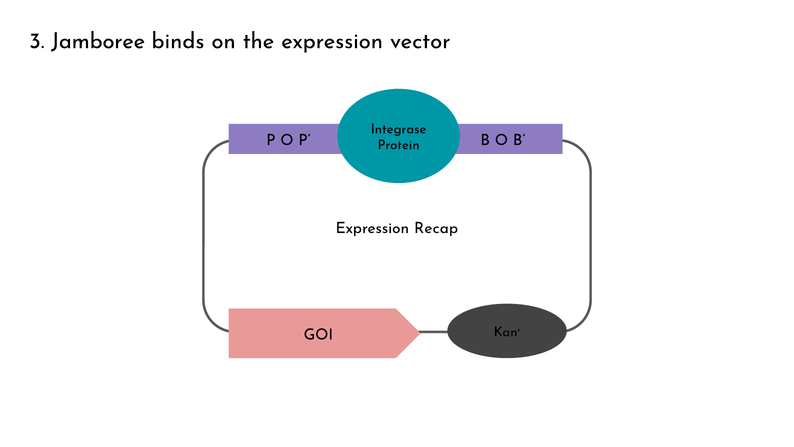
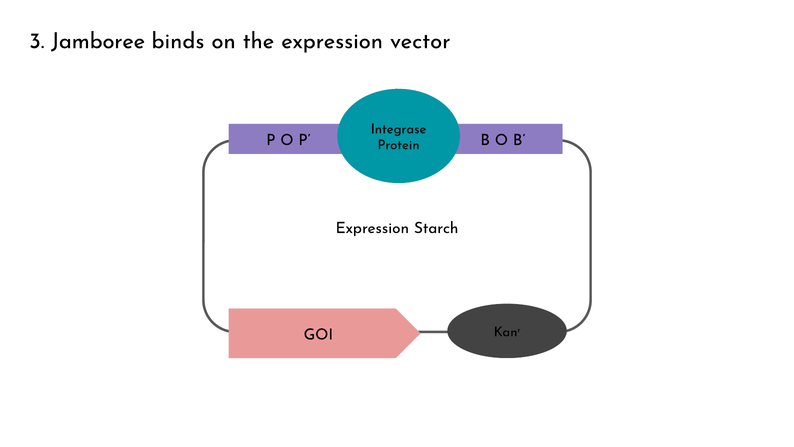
Recap: Recap -> Starch (436, 228)
